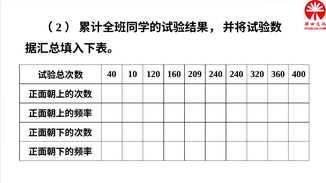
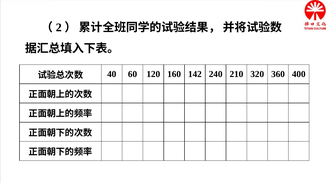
10: 10 -> 60 (133, 74)
209: 209 -> 142 (195, 74)
240 240: 240 -> 210 (236, 74)
